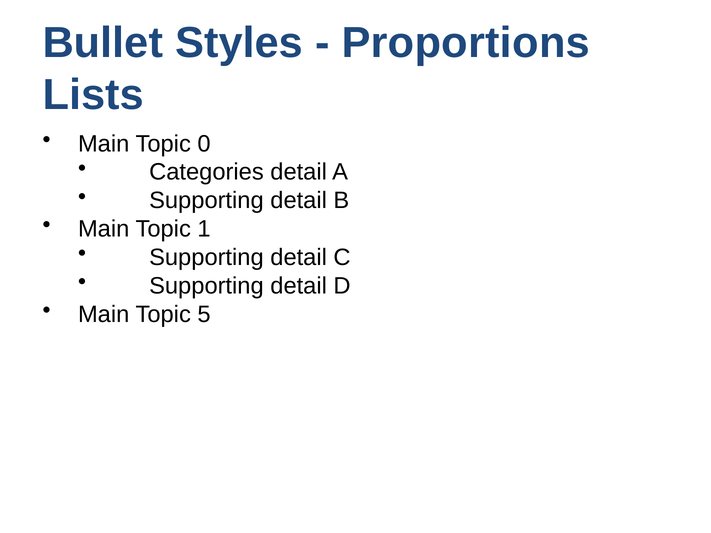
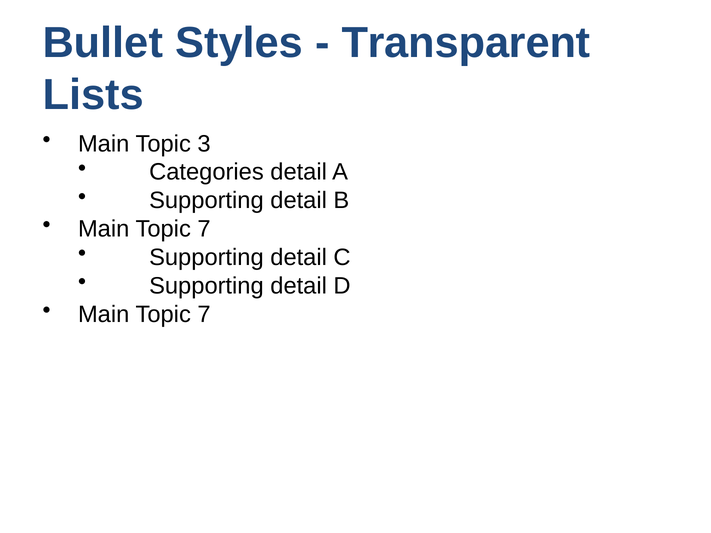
Proportions: Proportions -> Transparent (466, 43)
0: 0 -> 3 (204, 144)
1: 1 -> 7 (204, 229)
5: 5 -> 7 (204, 314)
